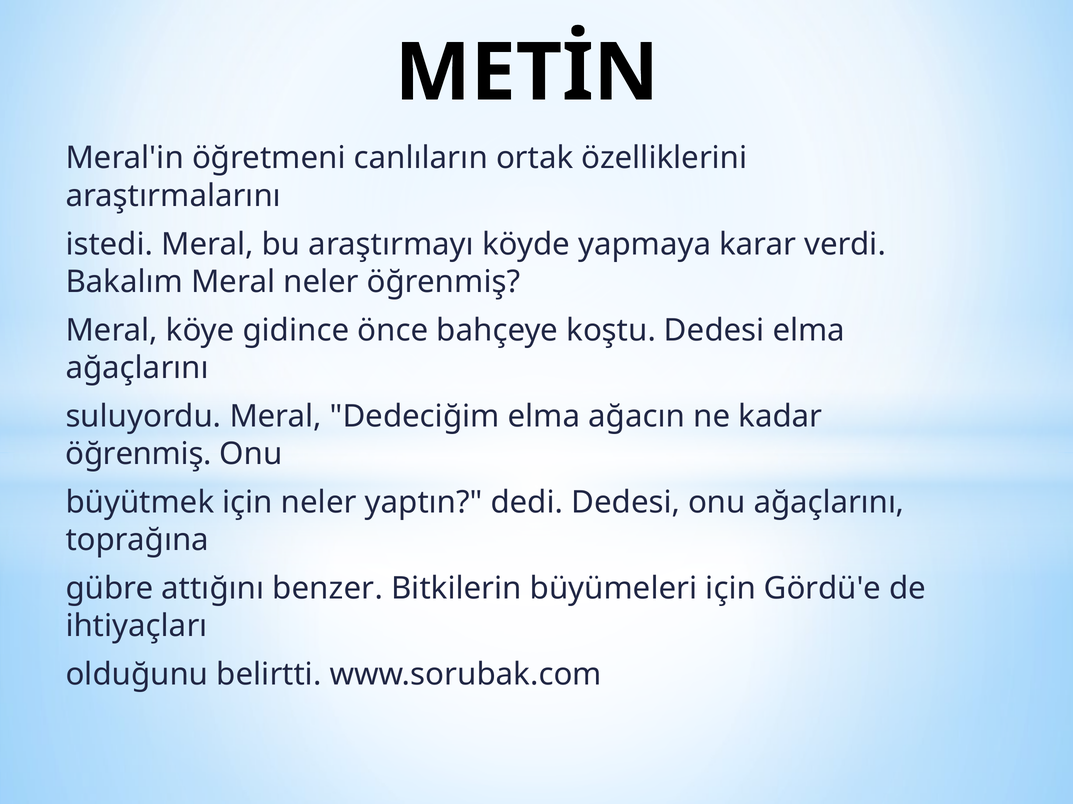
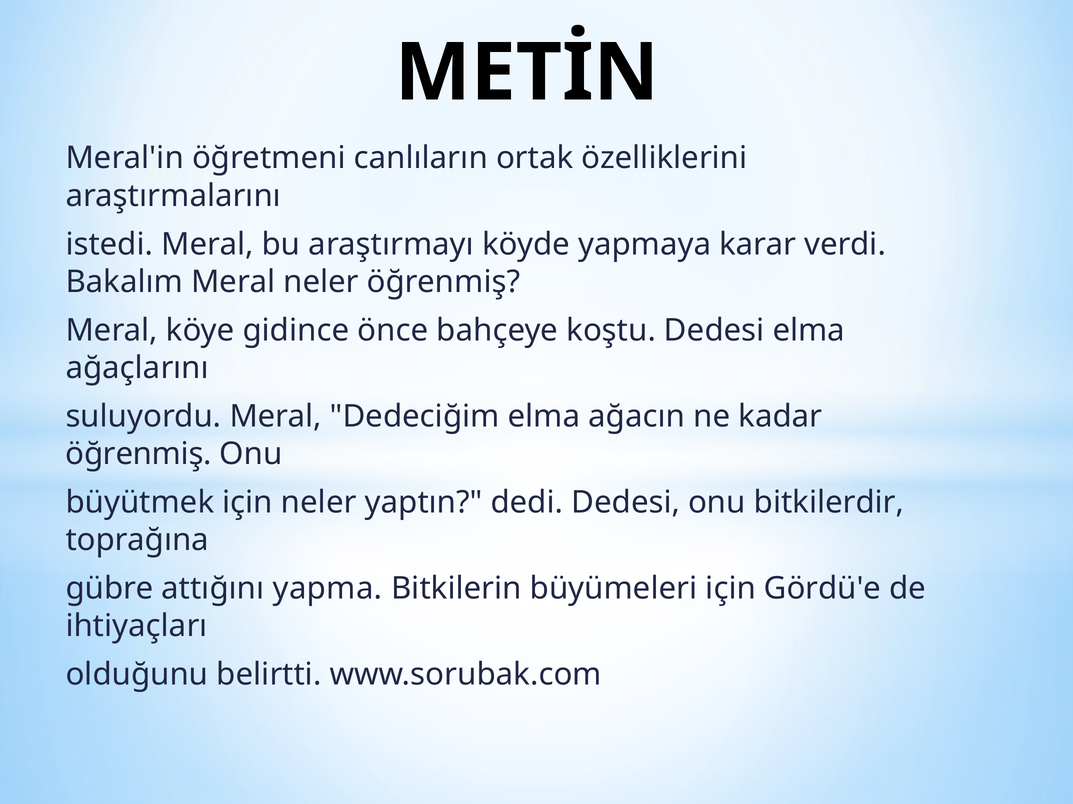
onu ağaçlarını: ağaçlarını -> bitkilerdir (829, 503)
benzer: benzer -> yapma (328, 589)
